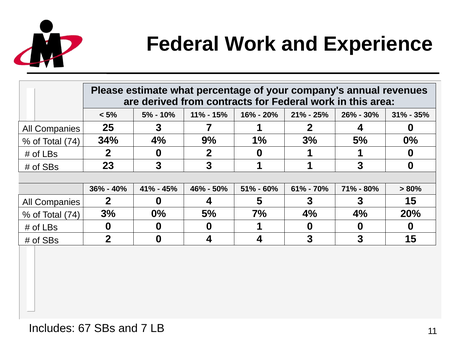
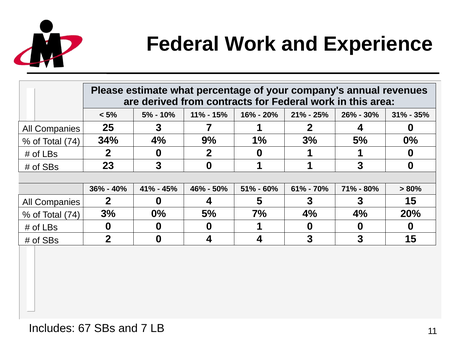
23 3 3: 3 -> 0 (209, 166)
